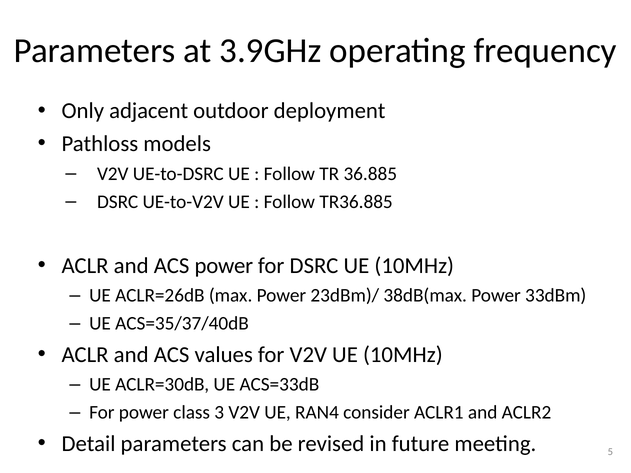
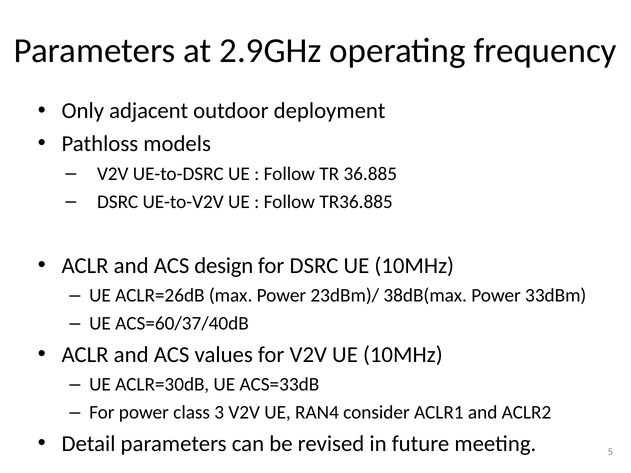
3.9GHz: 3.9GHz -> 2.9GHz (270, 51)
ACS power: power -> design (224, 266)
ACS=35/37/40dB: ACS=35/37/40dB -> ACS=60/37/40dB (182, 324)
